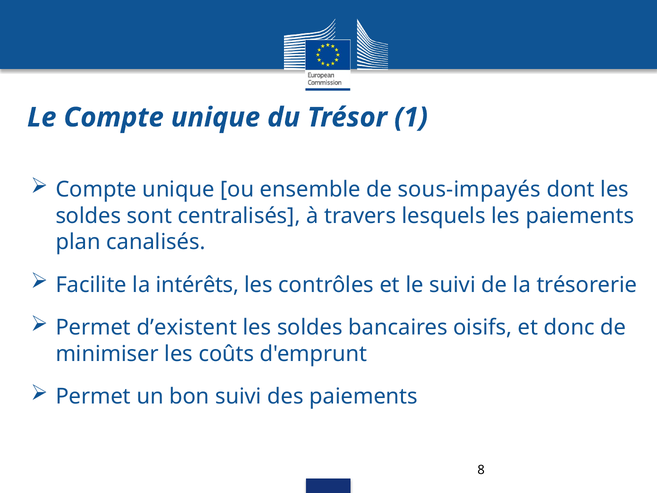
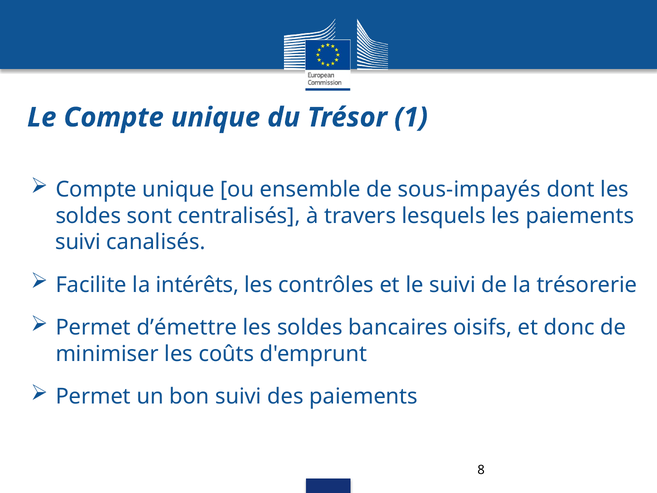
plan: plan -> suivi (78, 242)
d’existent: d’existent -> d’émettre (187, 327)
